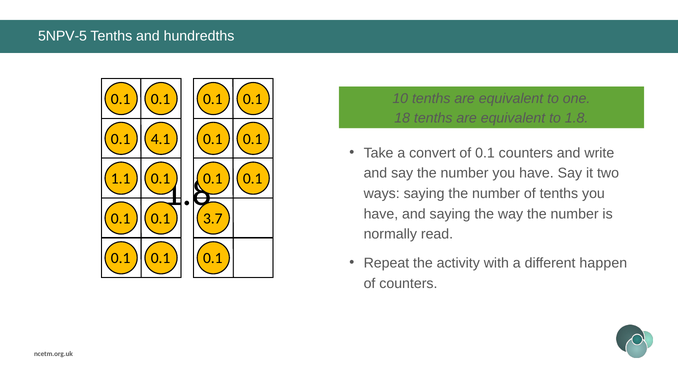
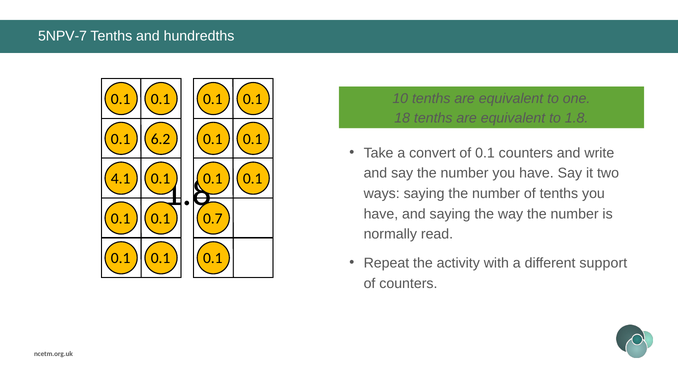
5NPV-5: 5NPV-5 -> 5NPV-7 (63, 36)
4.1: 4.1 -> 6.2 (161, 139)
1.1: 1.1 -> 4.1 (121, 179)
3.7: 3.7 -> 0.7 (213, 219)
happen: happen -> support (603, 263)
